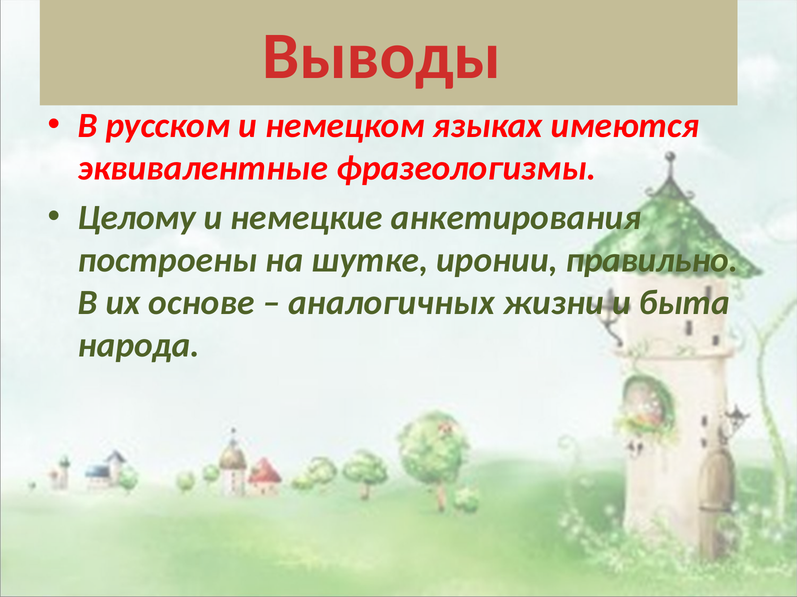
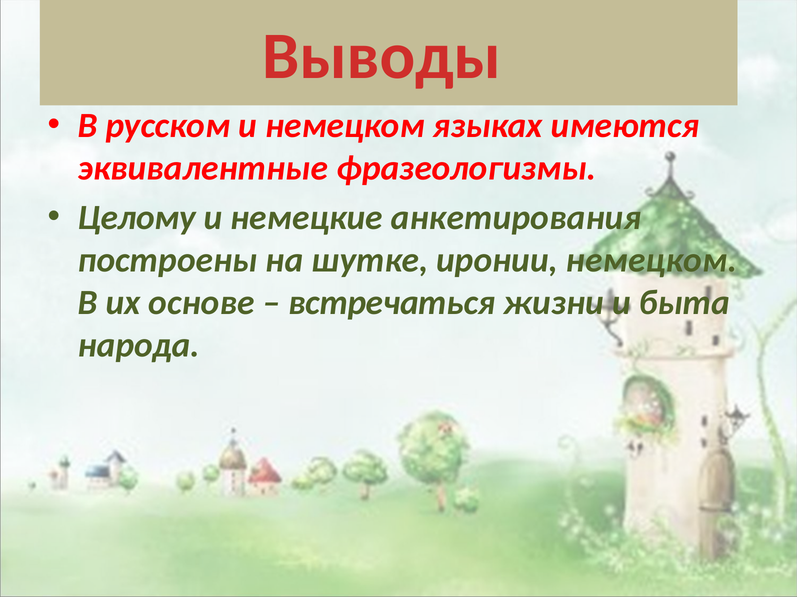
иронии правильно: правильно -> немецком (652, 260)
аналогичных: аналогичных -> встречаться (392, 303)
